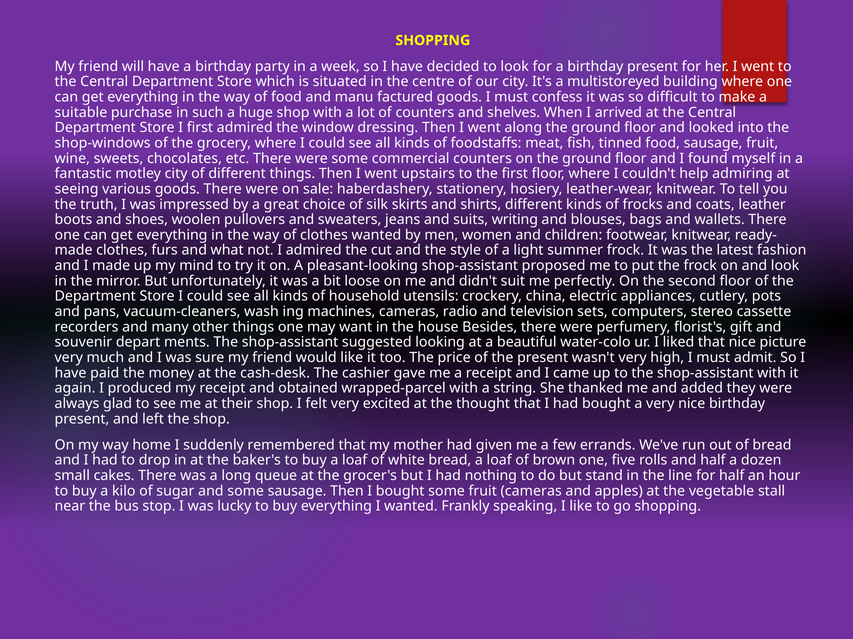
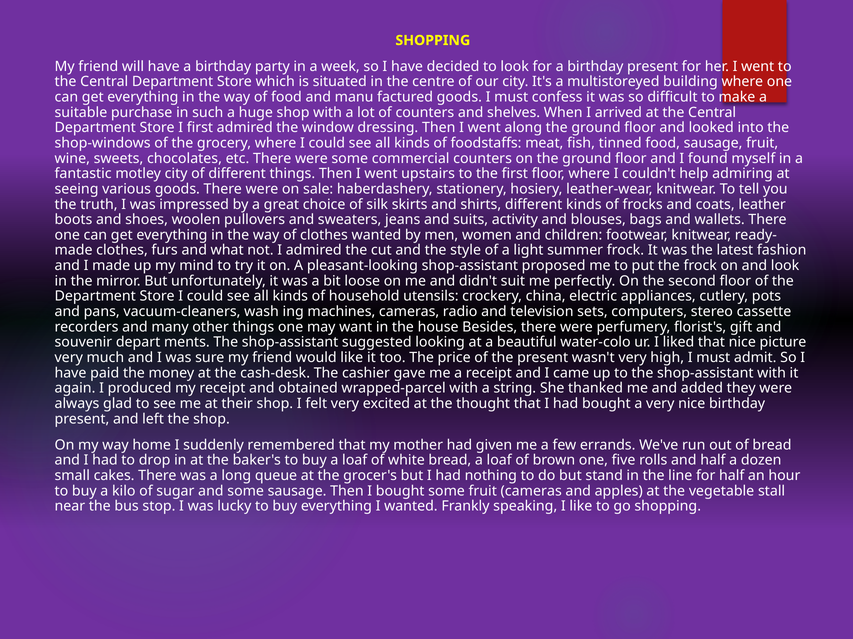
writing: writing -> activity (515, 220)
